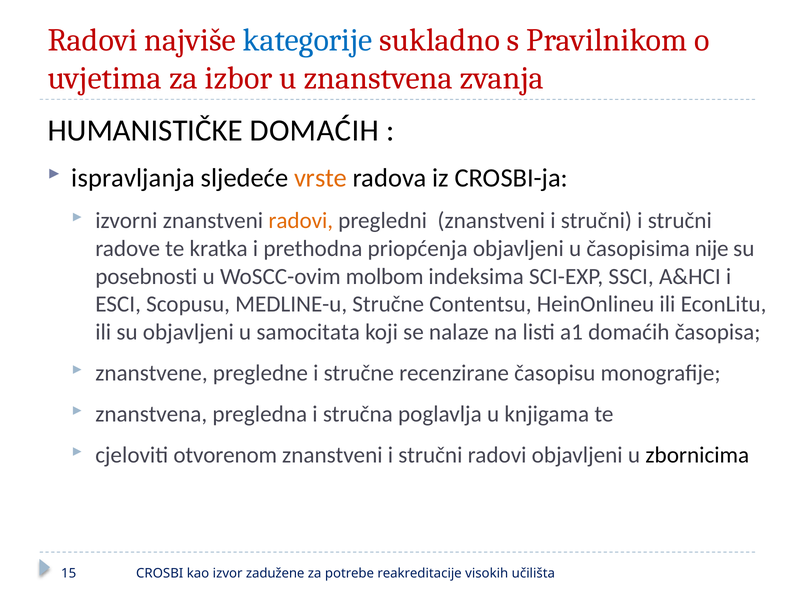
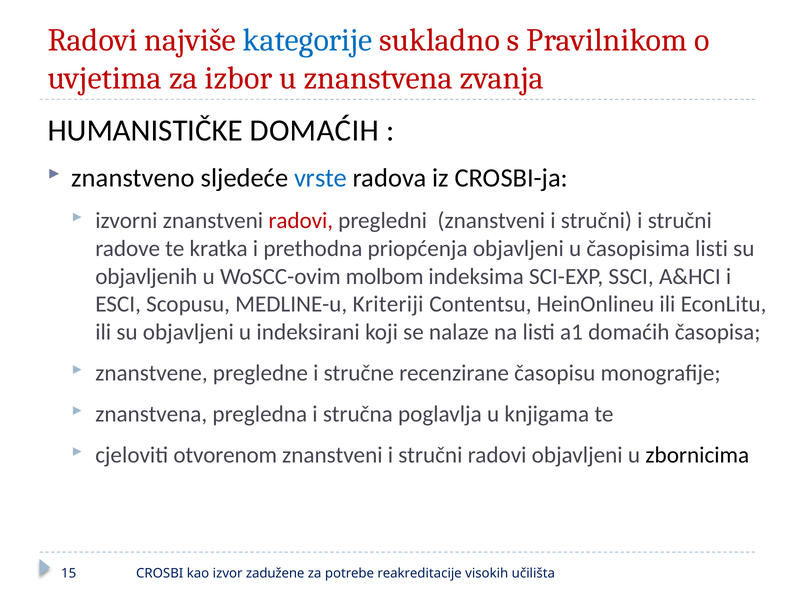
ispravljanja: ispravljanja -> znanstveno (133, 178)
vrste colour: orange -> blue (321, 178)
radovi colour: orange -> red (301, 221)
časopisima nije: nije -> listi (712, 249)
posebnosti: posebnosti -> objavljenih (146, 277)
MEDLINE-u Stručne: Stručne -> Kriteriji (388, 304)
samocitata: samocitata -> indeksirani (308, 332)
